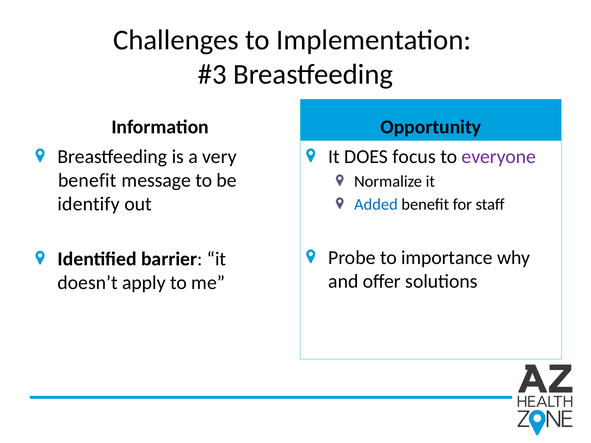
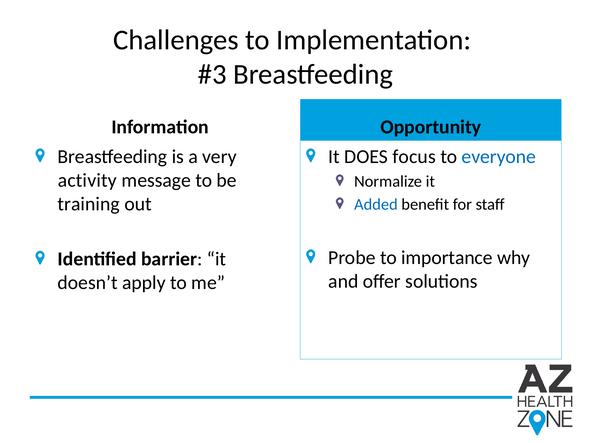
everyone colour: purple -> blue (499, 157)
benefit: benefit -> activity (87, 180)
identify: identify -> training (89, 204)
